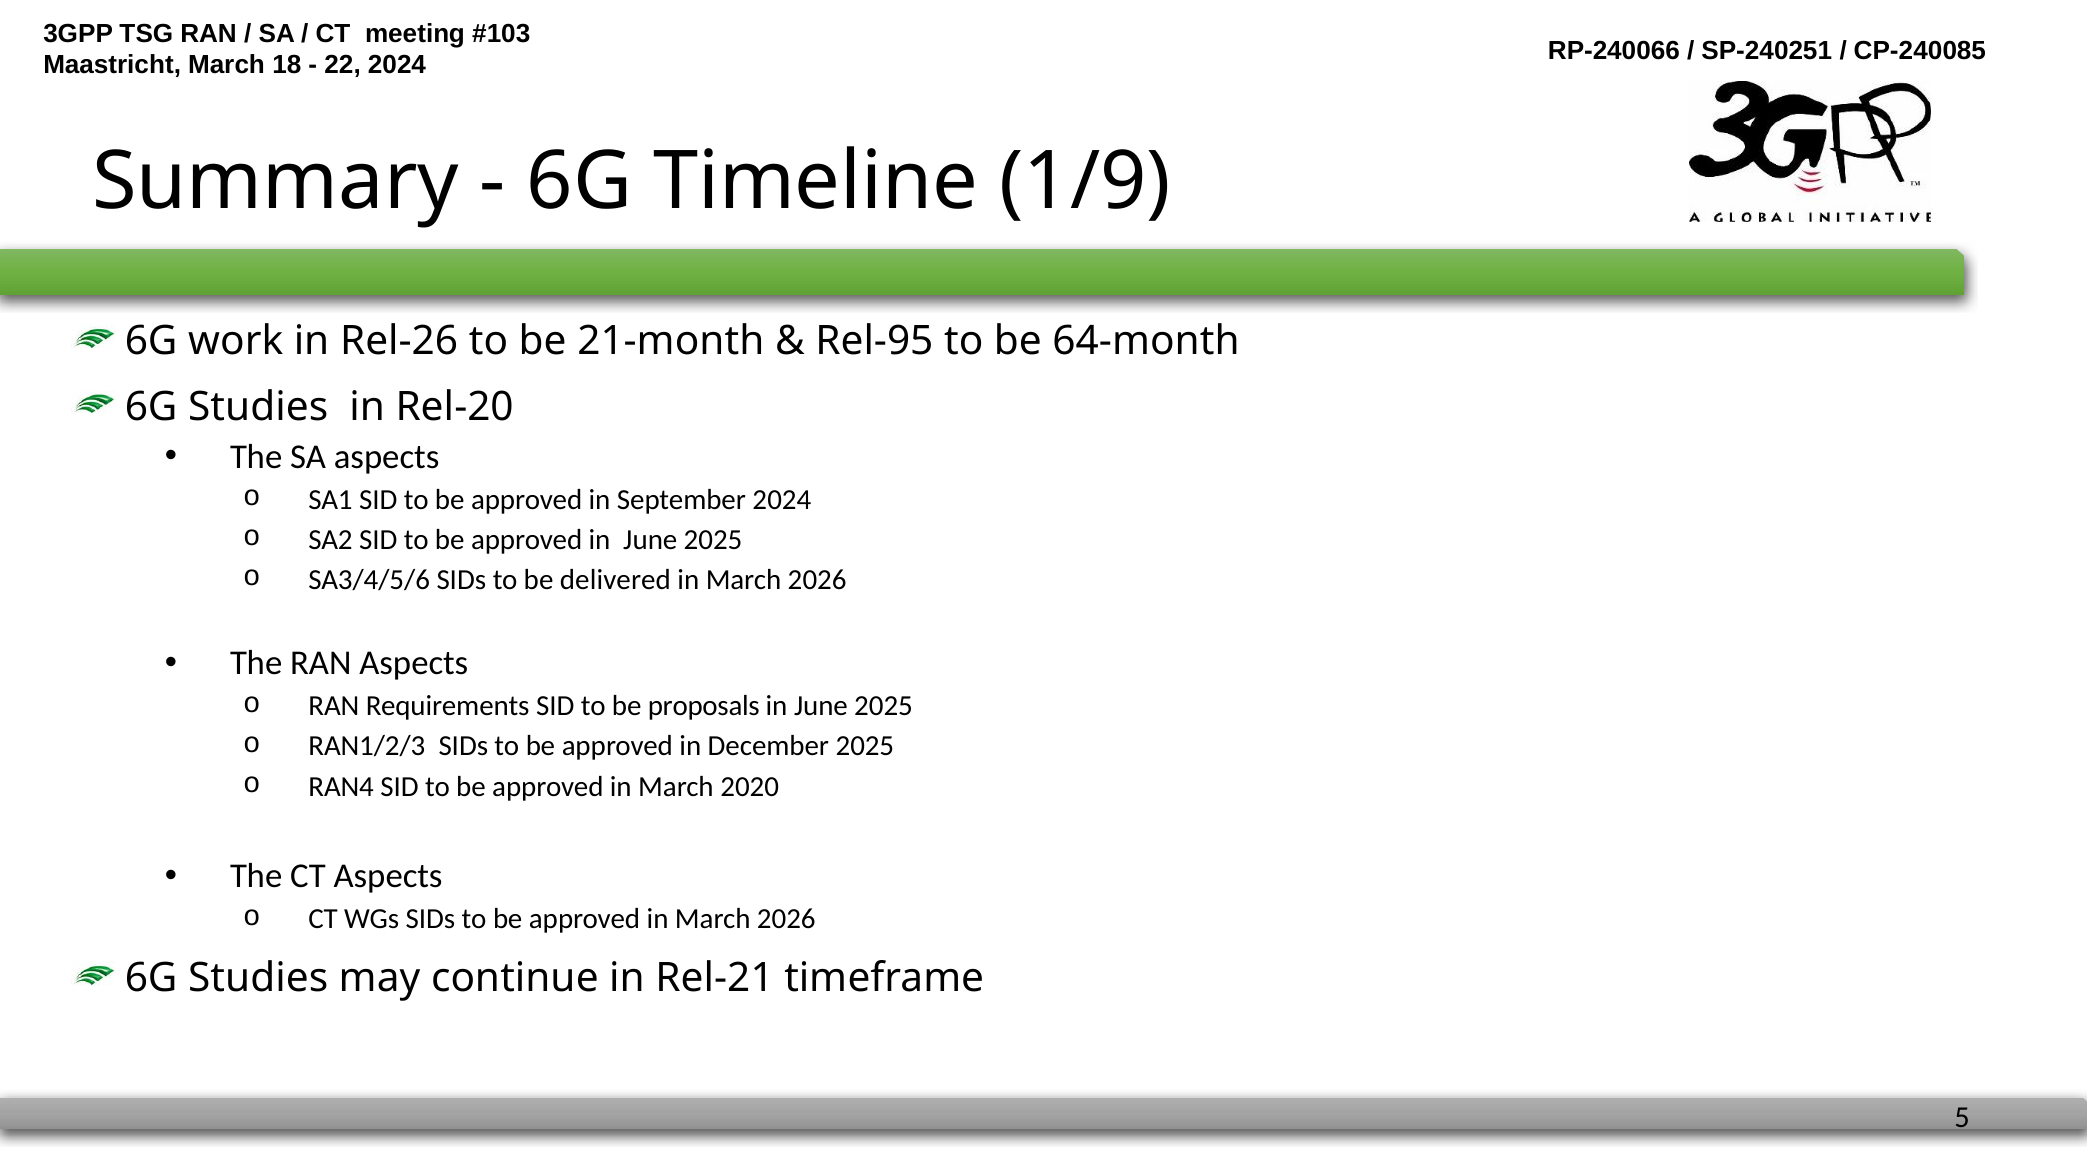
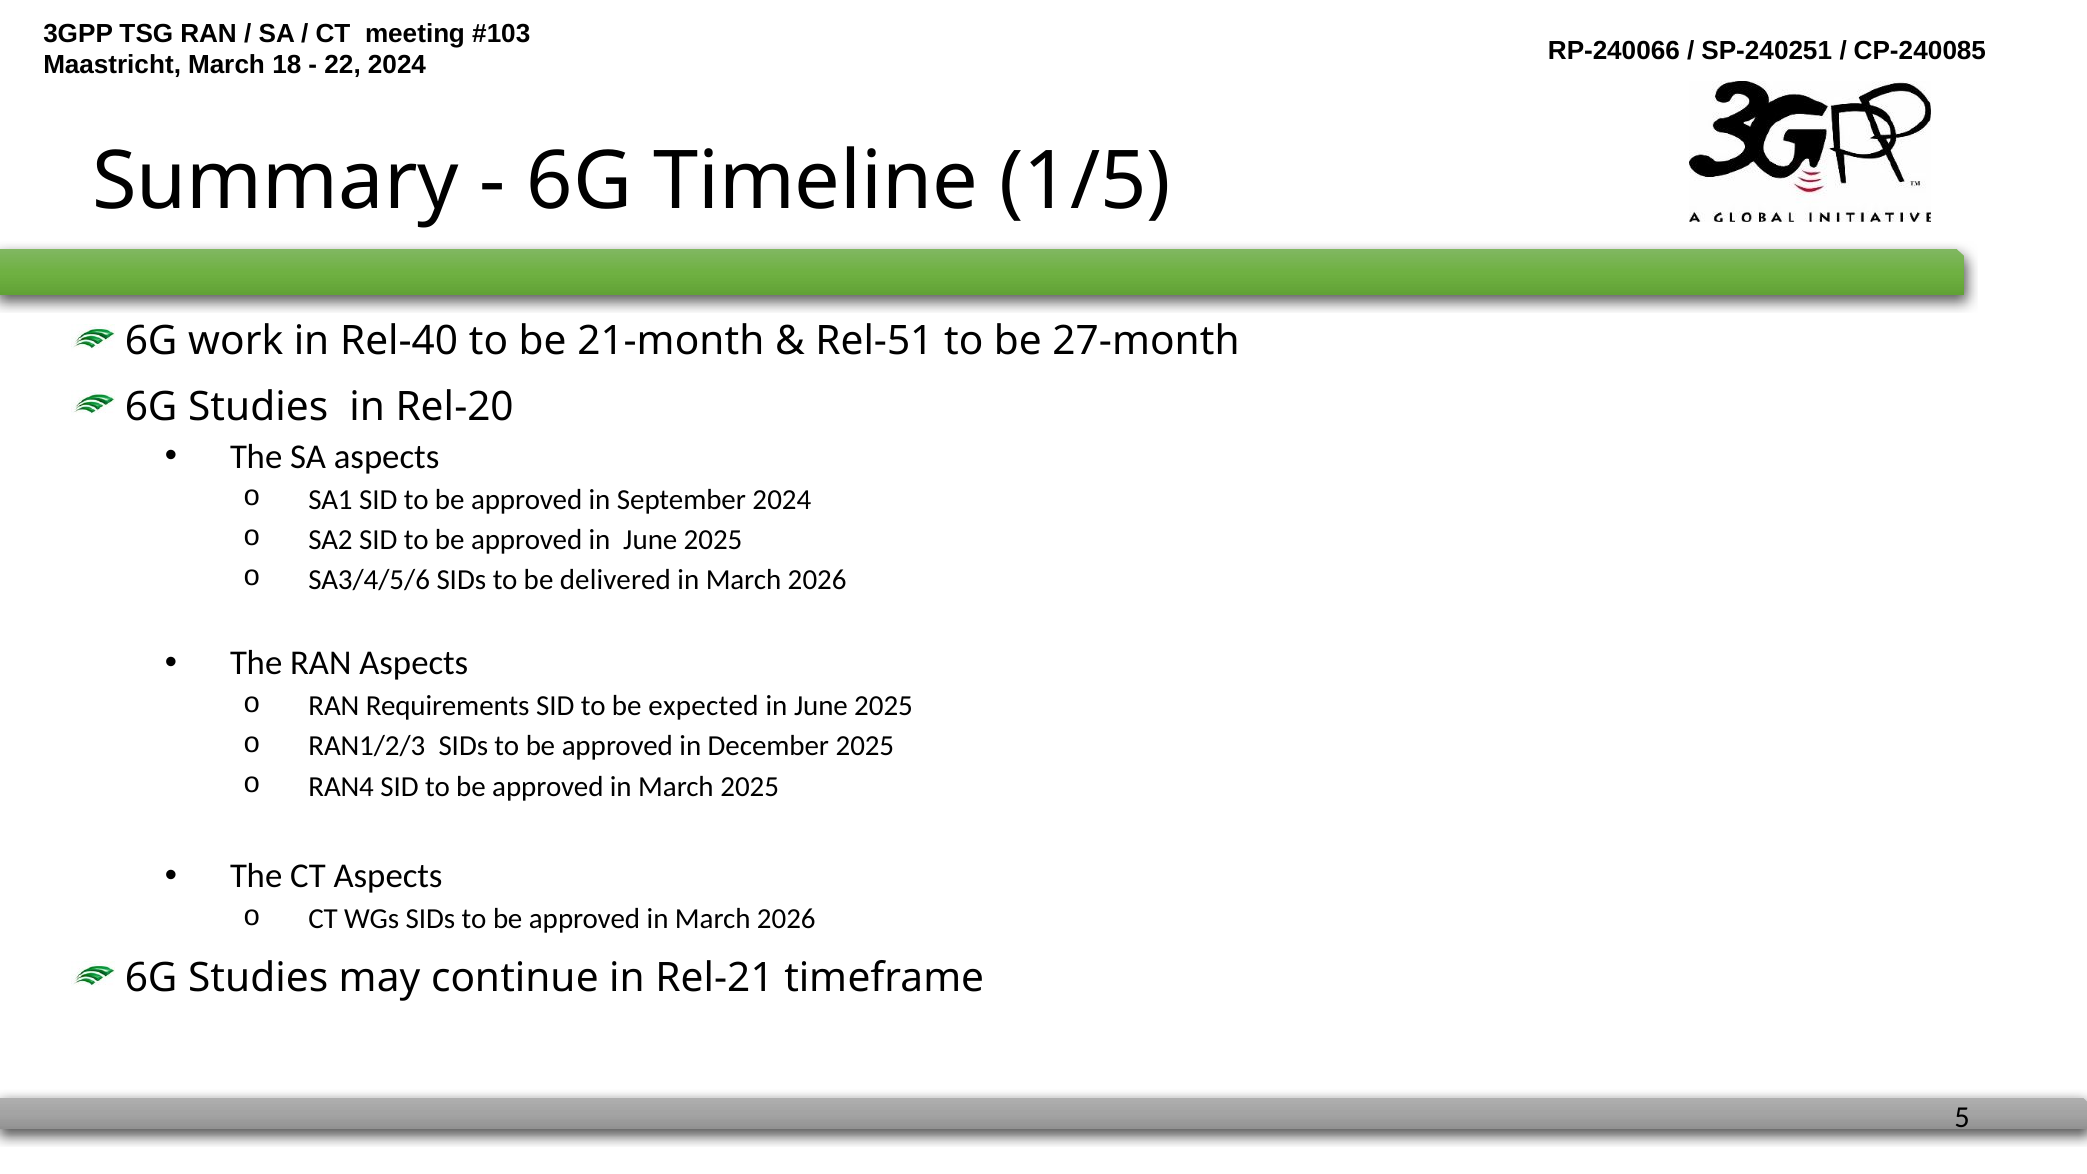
1/9: 1/9 -> 1/5 (1085, 182)
Rel-26: Rel-26 -> Rel-40 (399, 341)
Rel-95: Rel-95 -> Rel-51 (874, 341)
64-month: 64-month -> 27-month (1146, 341)
proposals: proposals -> expected (704, 706)
March 2020: 2020 -> 2025 (750, 786)
